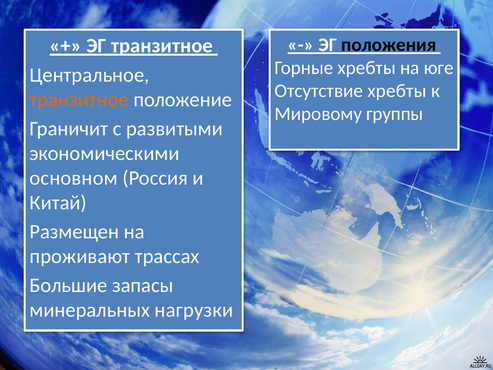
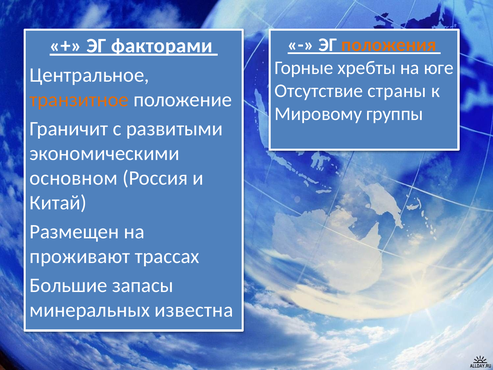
положения colour: black -> orange (389, 45)
ЭГ транзитное: транзитное -> факторами (162, 46)
Отсутствие хребты: хребты -> страны (397, 91)
нагрузки: нагрузки -> известна (194, 310)
